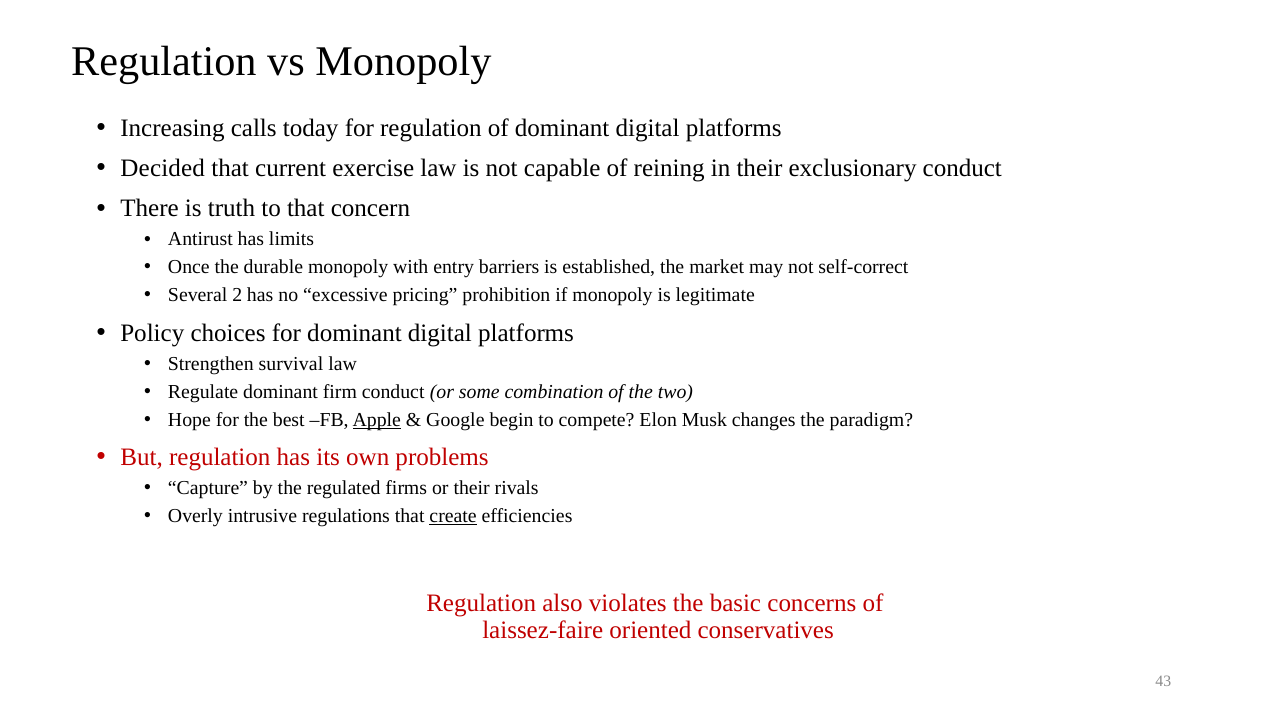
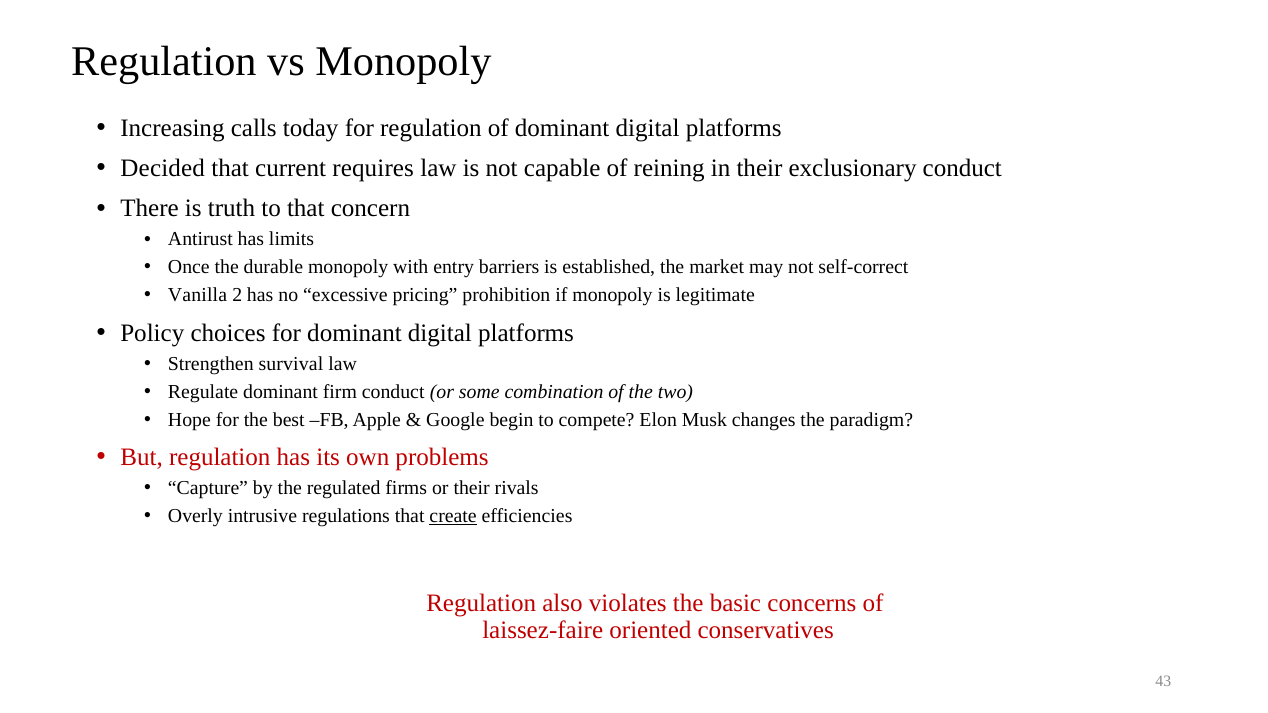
exercise: exercise -> requires (373, 168)
Several: Several -> Vanilla (198, 295)
Apple underline: present -> none (377, 420)
